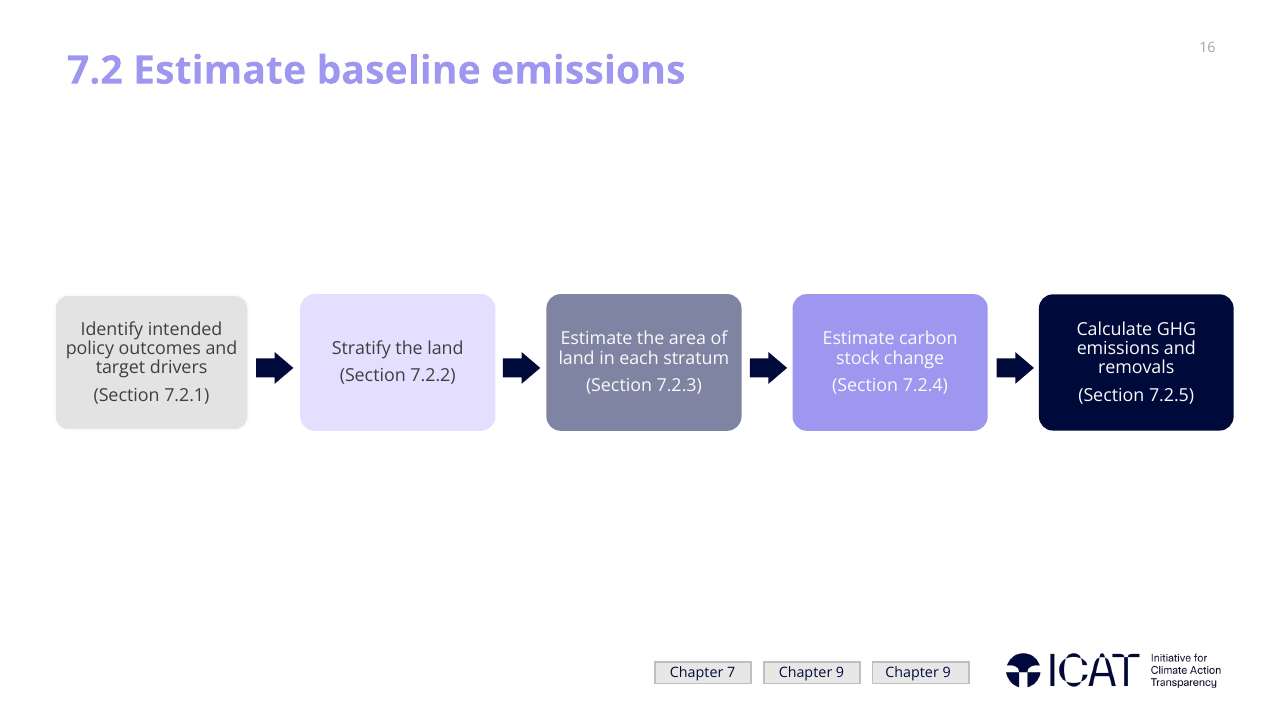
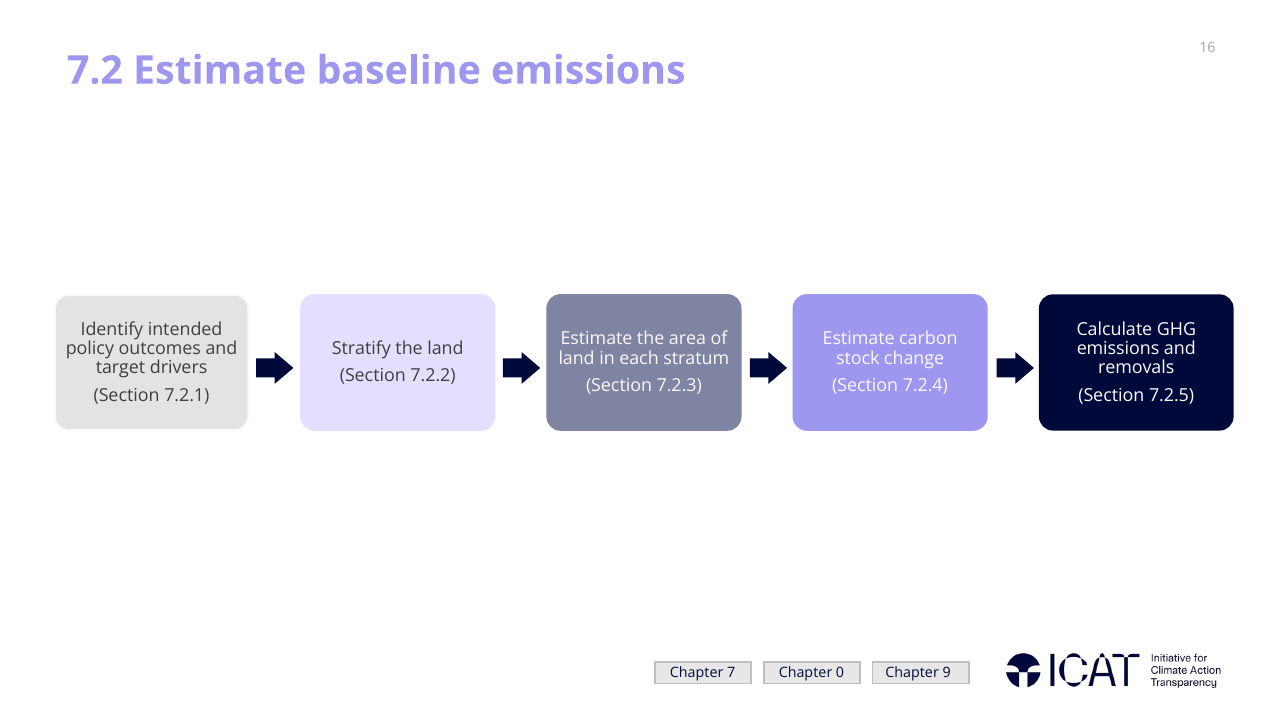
9: 9 -> 0 (840, 672)
